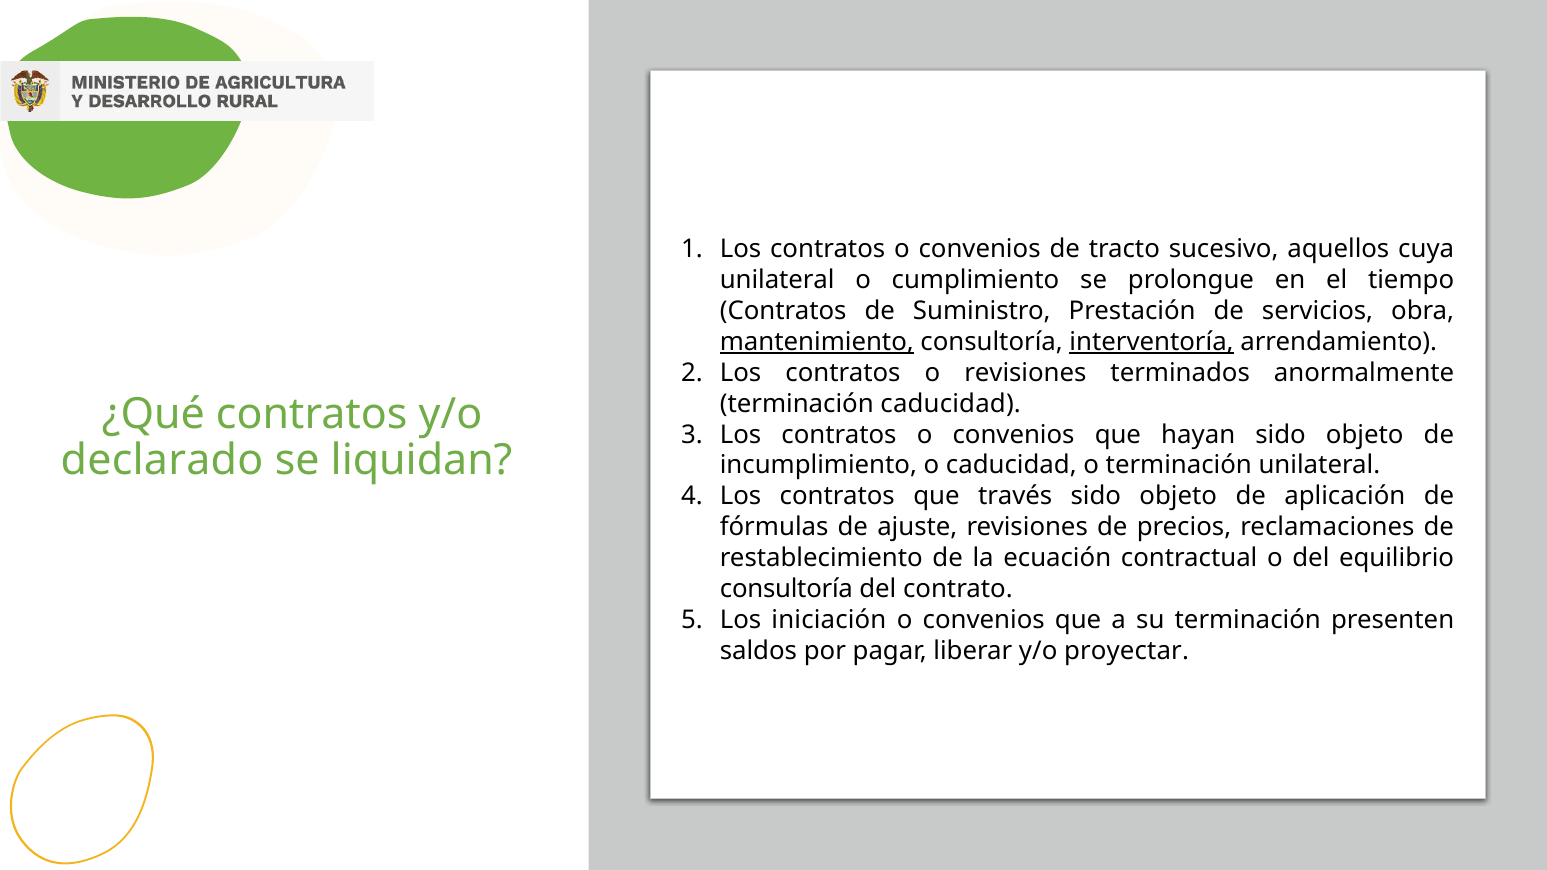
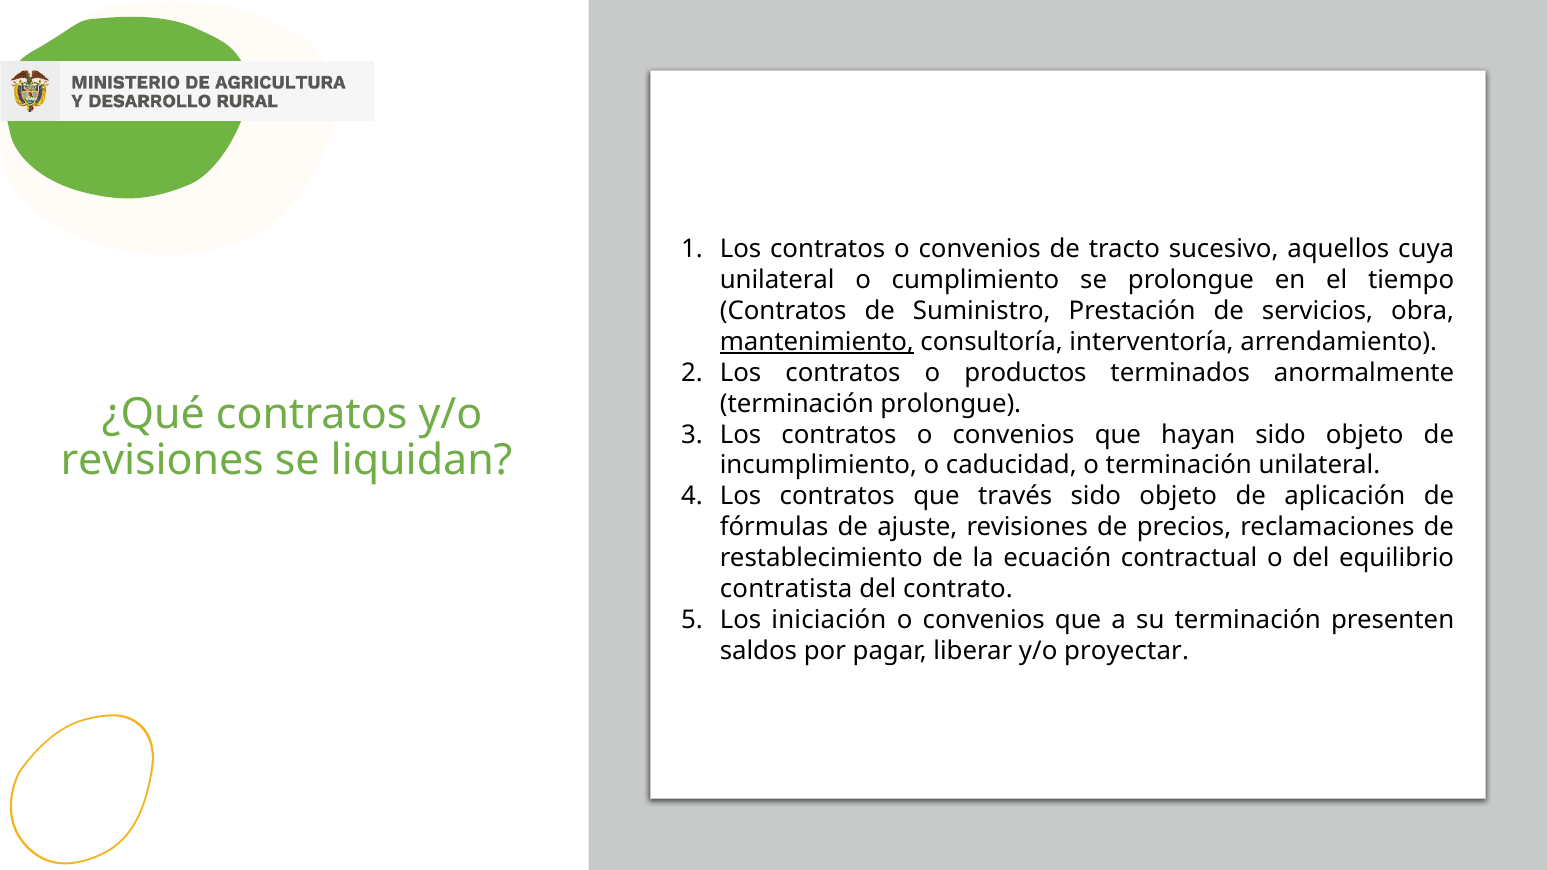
interventoría underline: present -> none (1152, 342)
o revisiones: revisiones -> productos (1025, 373)
terminación caducidad: caducidad -> prolongue (951, 404)
declarado: declarado -> revisiones (162, 461)
consultoría: consultoría -> contratista (786, 589)
